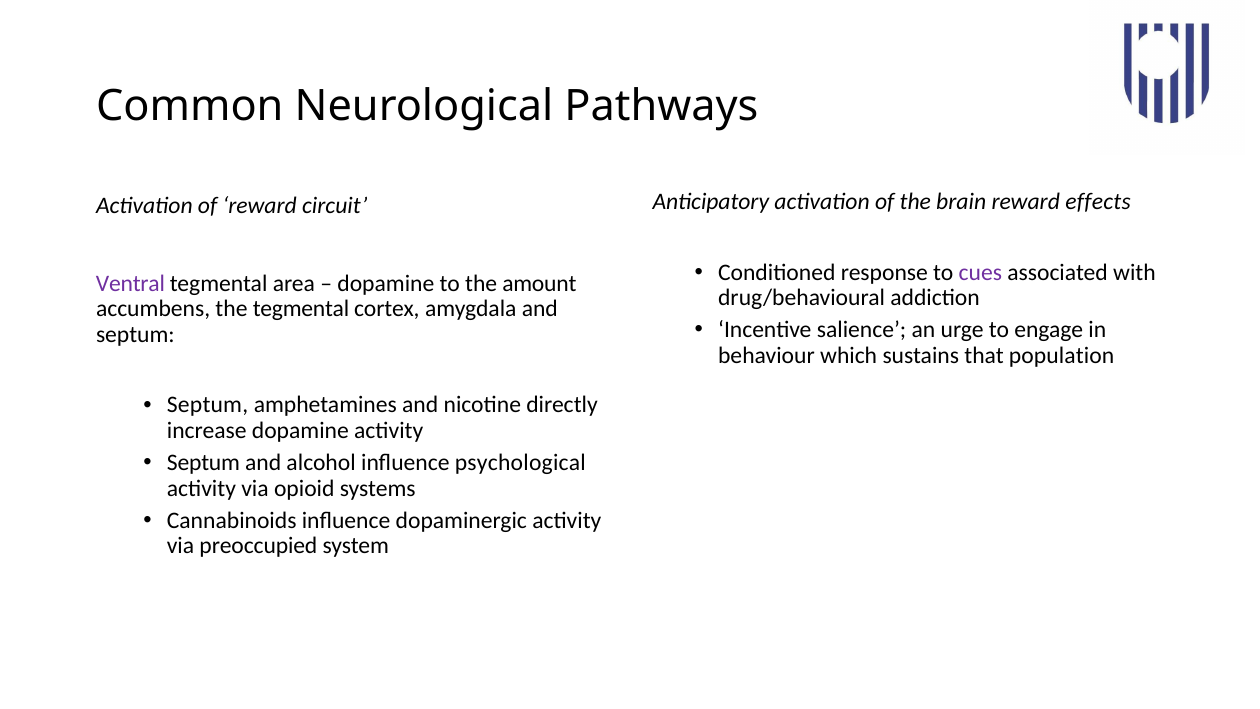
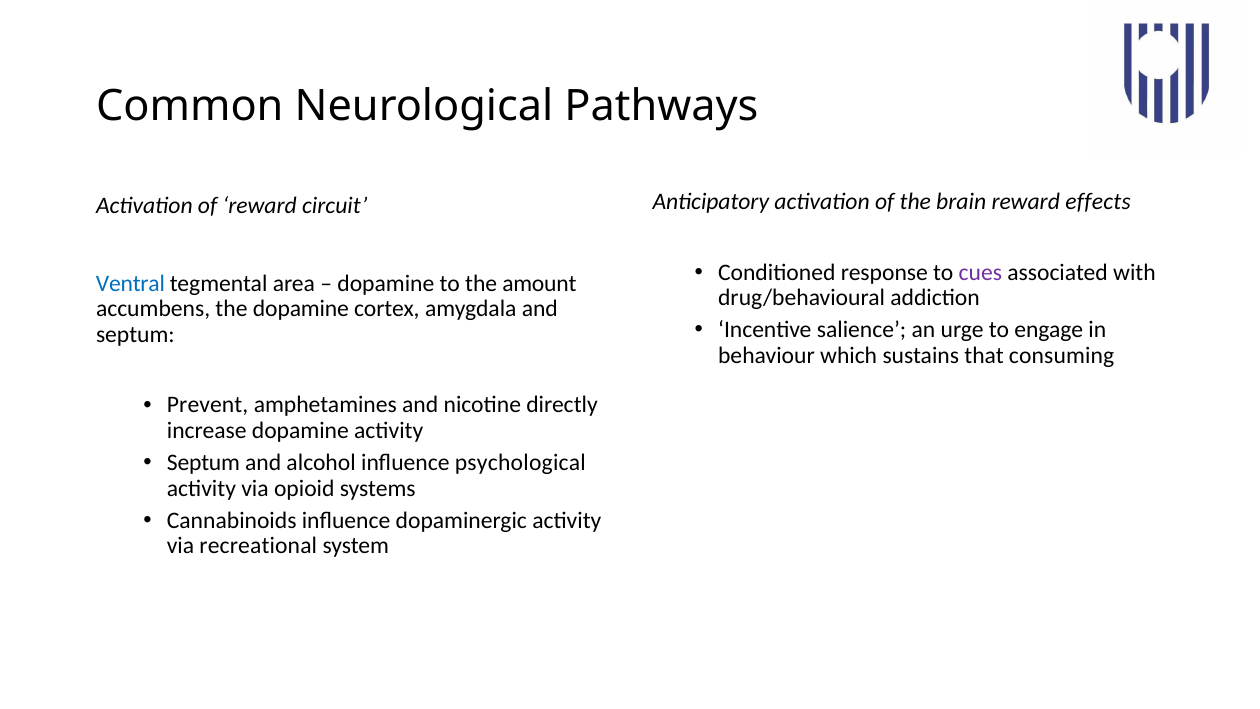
Ventral colour: purple -> blue (130, 283)
the tegmental: tegmental -> dopamine (301, 309)
population: population -> consuming (1062, 355)
Septum: Septum -> Prevent (208, 405)
preoccupied: preoccupied -> recreational (258, 546)
